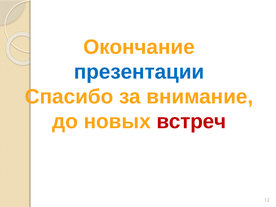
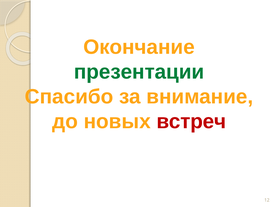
презентации colour: blue -> green (139, 72)
